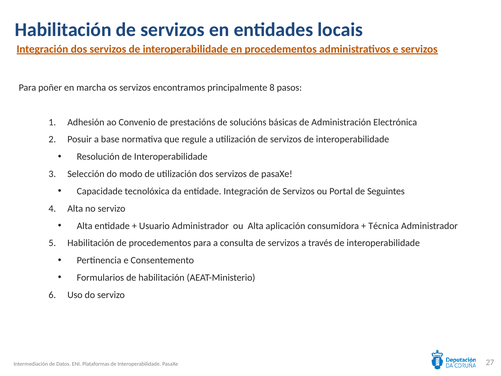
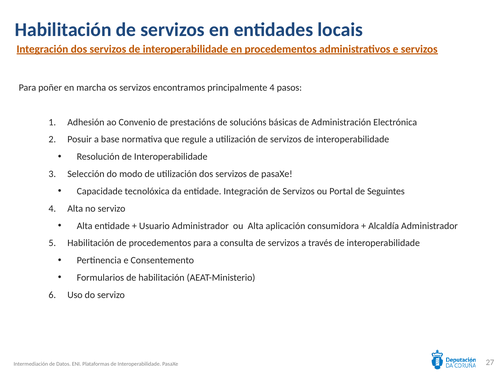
principalmente 8: 8 -> 4 (272, 88)
Técnica: Técnica -> Alcaldía (384, 226)
